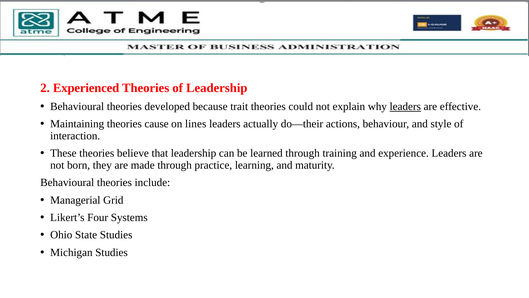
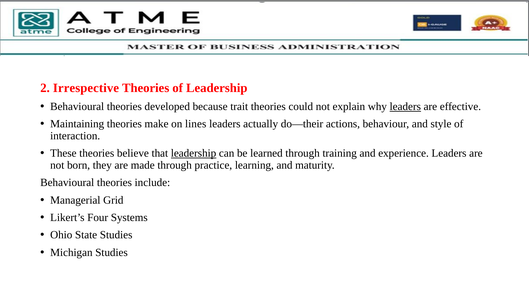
Experienced: Experienced -> Irrespective (86, 88)
cause: cause -> make (157, 124)
leadership underline: none -> present (194, 153)
